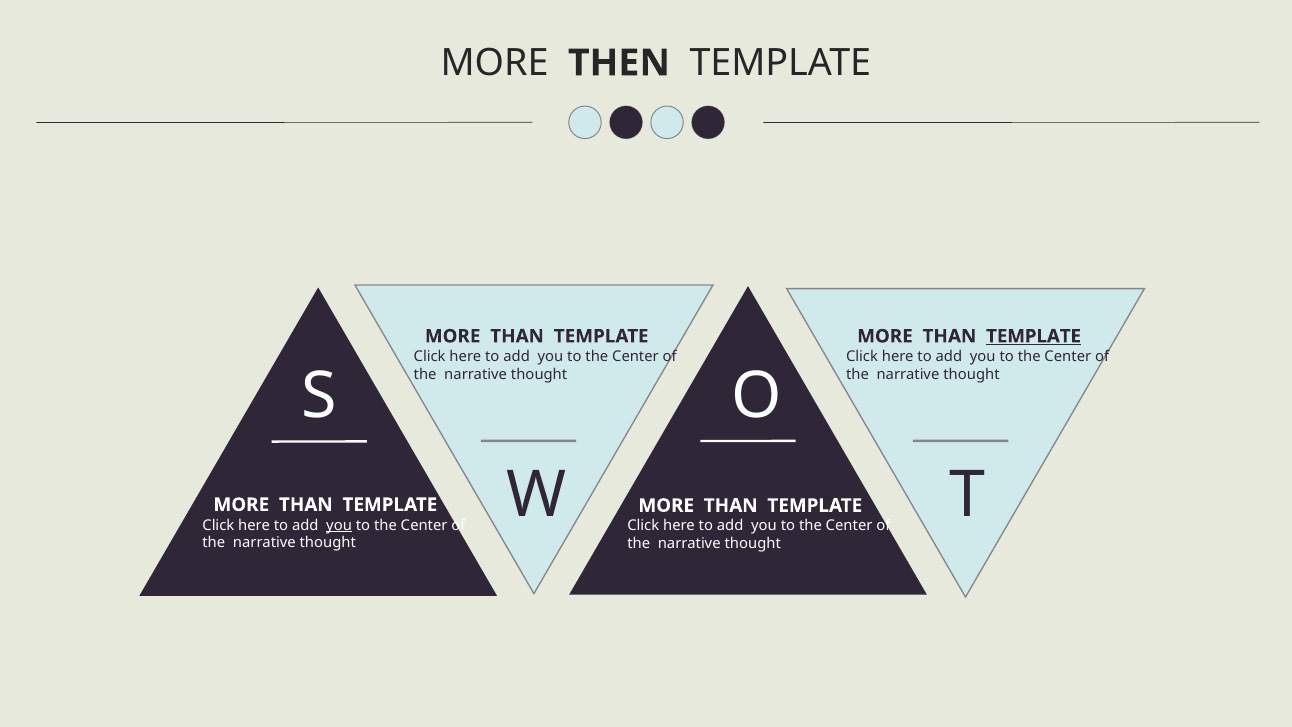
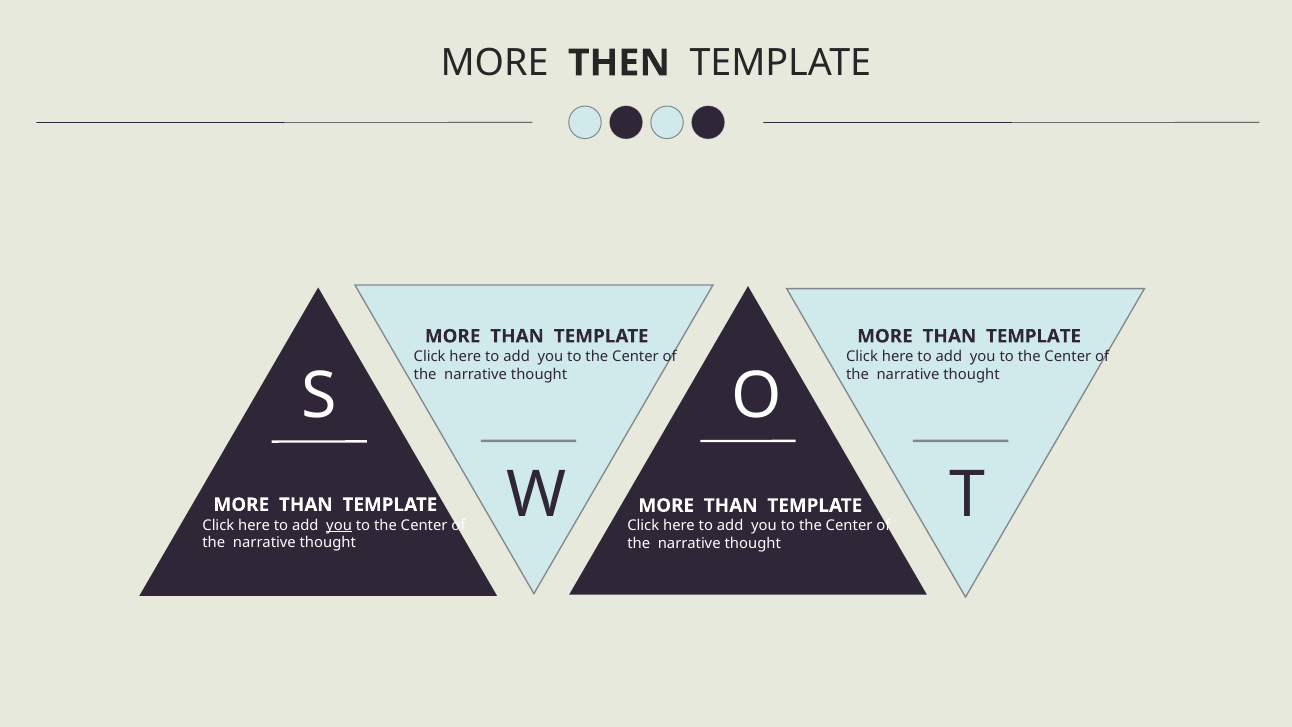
TEMPLATE underline: present -> none (1034, 336)
